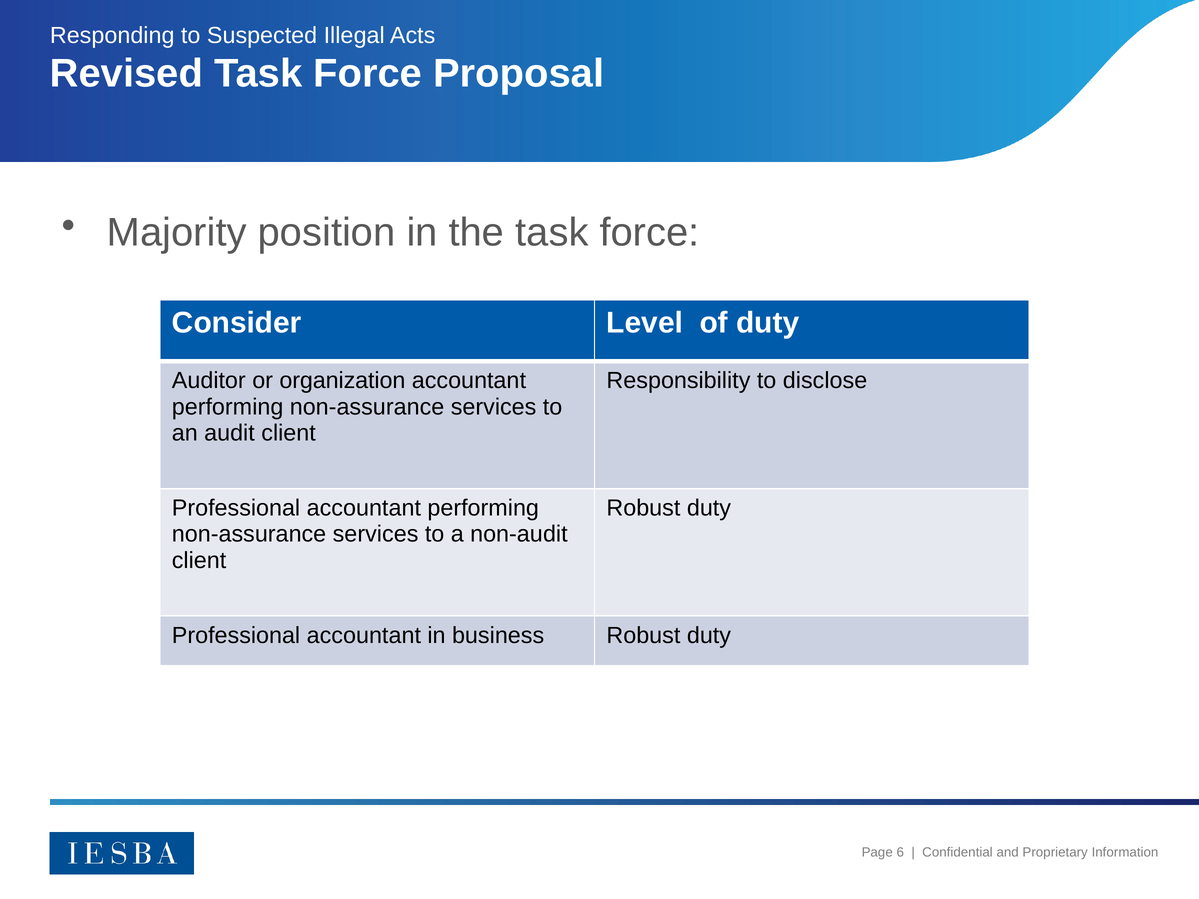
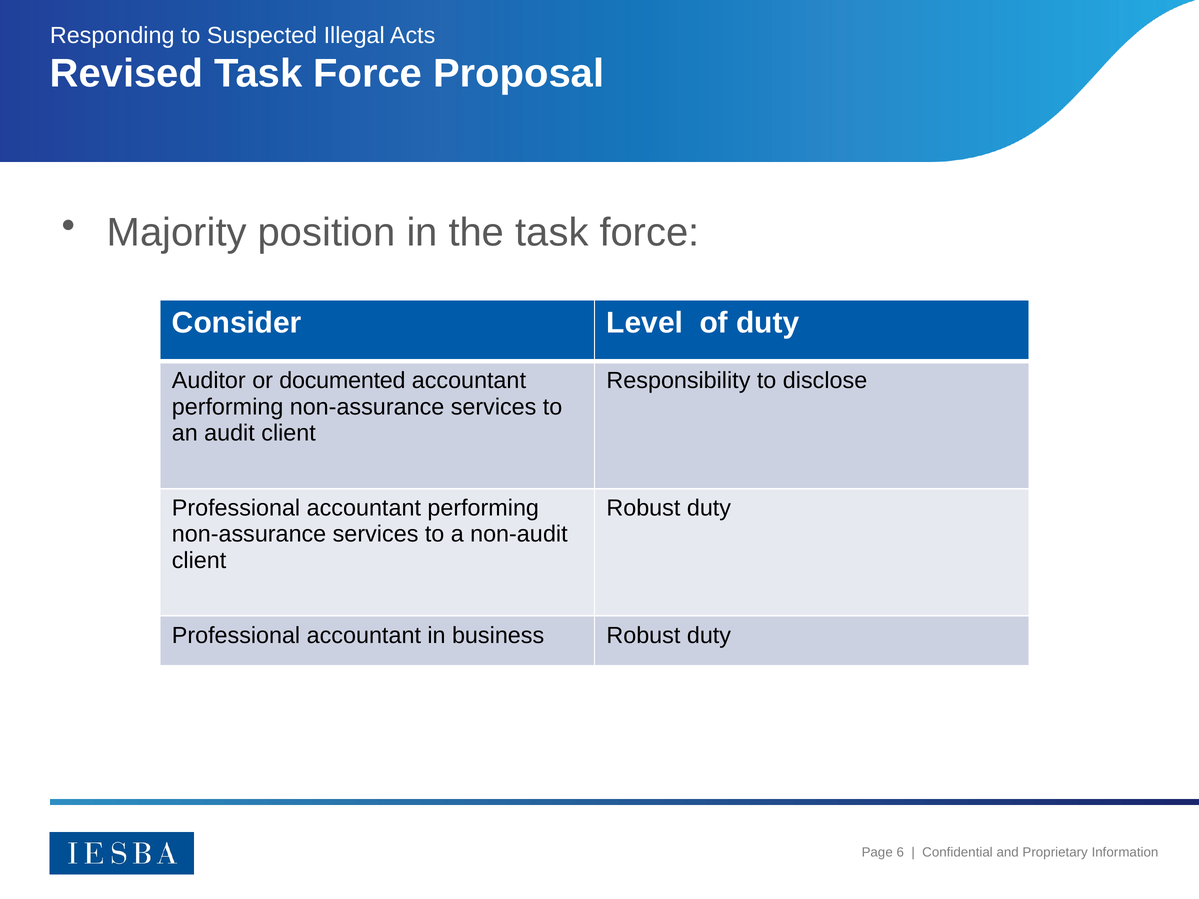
organization: organization -> documented (342, 381)
